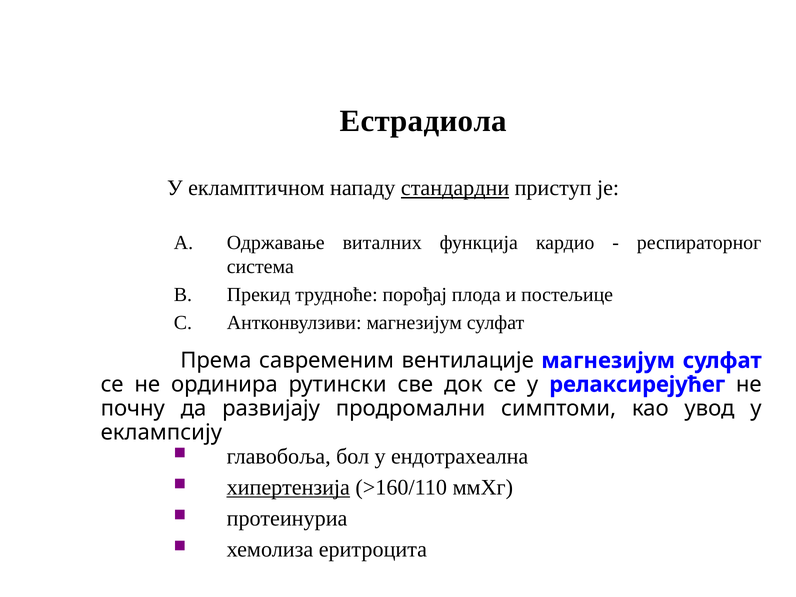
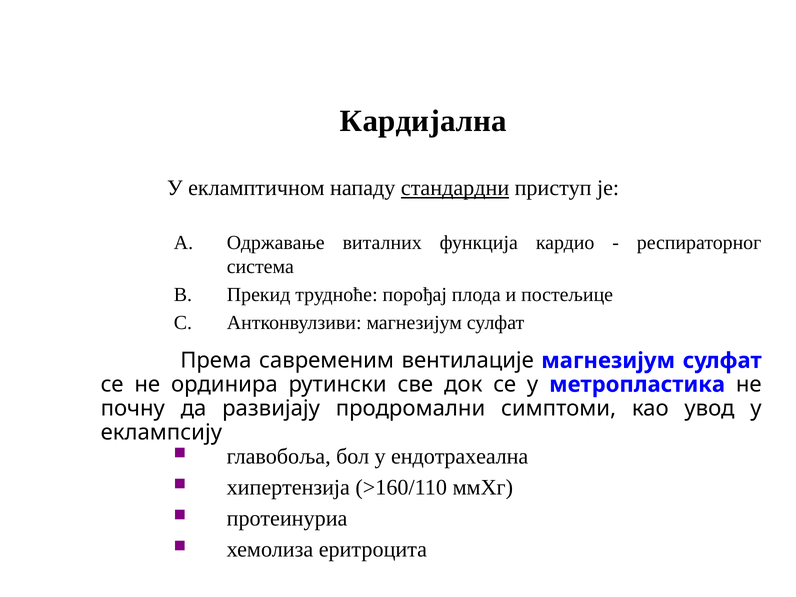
Естрадиола: Естрадиола -> Кардијална (423, 121)
релаксирејућег: релаксирејућег -> метропластика (637, 385)
хипертензија underline: present -> none (288, 487)
